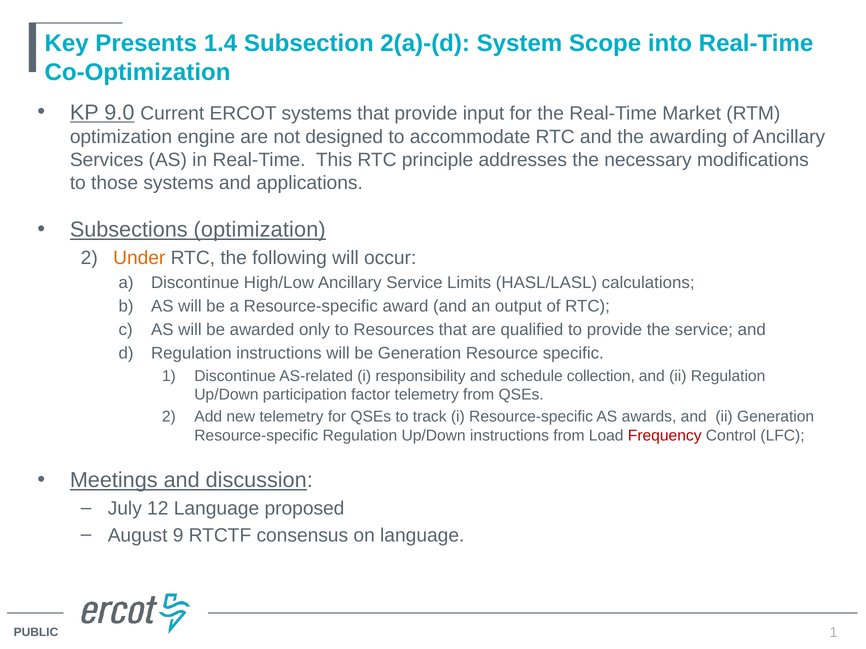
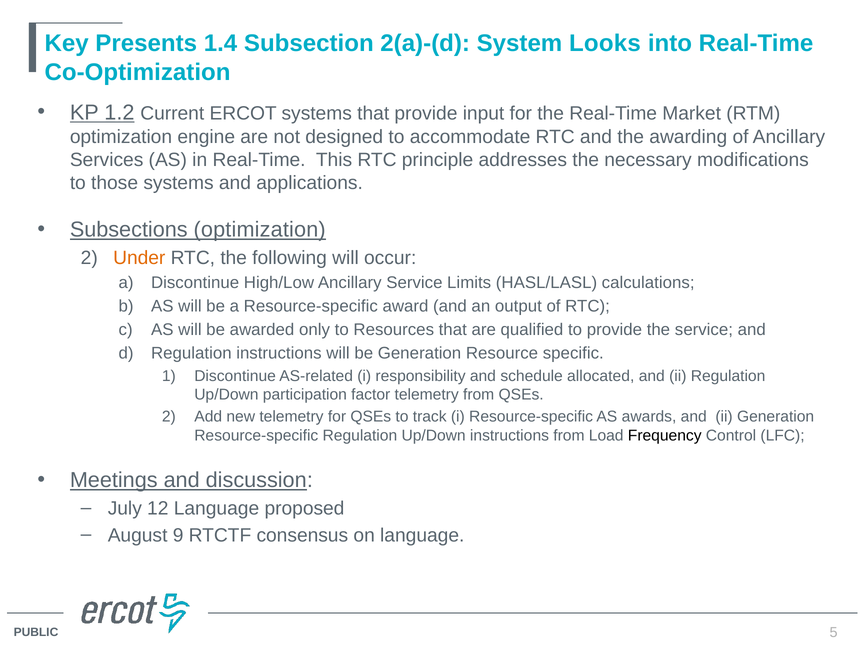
Scope: Scope -> Looks (605, 43)
9.0: 9.0 -> 1.2 (119, 113)
collection: collection -> allocated (601, 376)
Frequency colour: red -> black (665, 436)
1: 1 -> 5 (834, 633)
